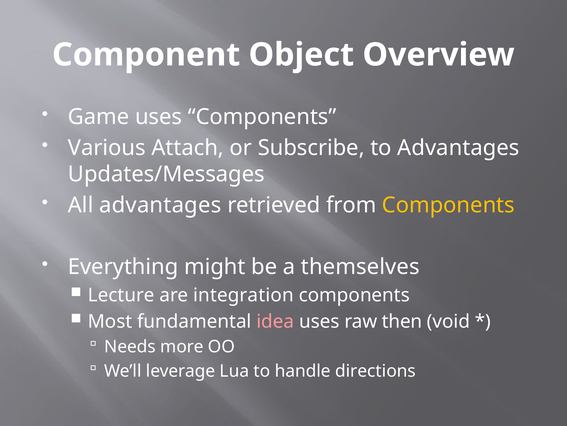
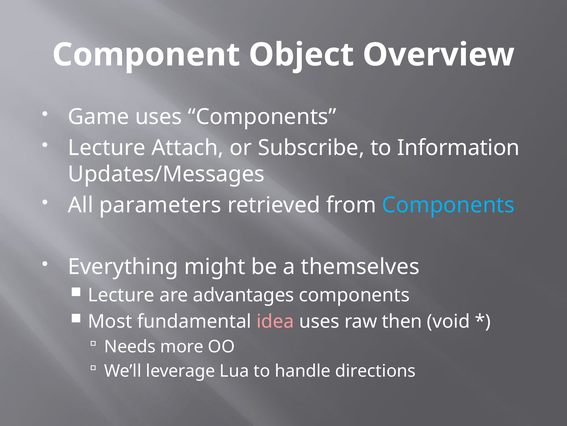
Various: Various -> Lecture (107, 148)
to Advantages: Advantages -> Information (459, 148)
All advantages: advantages -> parameters (160, 205)
Components colour: yellow -> light blue (448, 205)
integration: integration -> advantages (244, 295)
